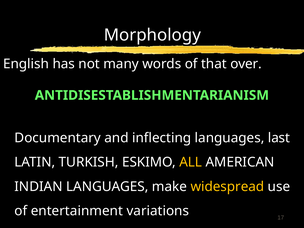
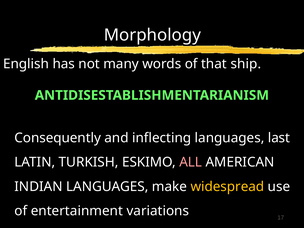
over: over -> ship (246, 64)
Documentary: Documentary -> Consequently (58, 138)
ALL colour: yellow -> pink (191, 162)
